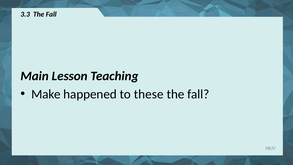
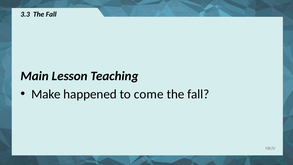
these: these -> come (149, 94)
